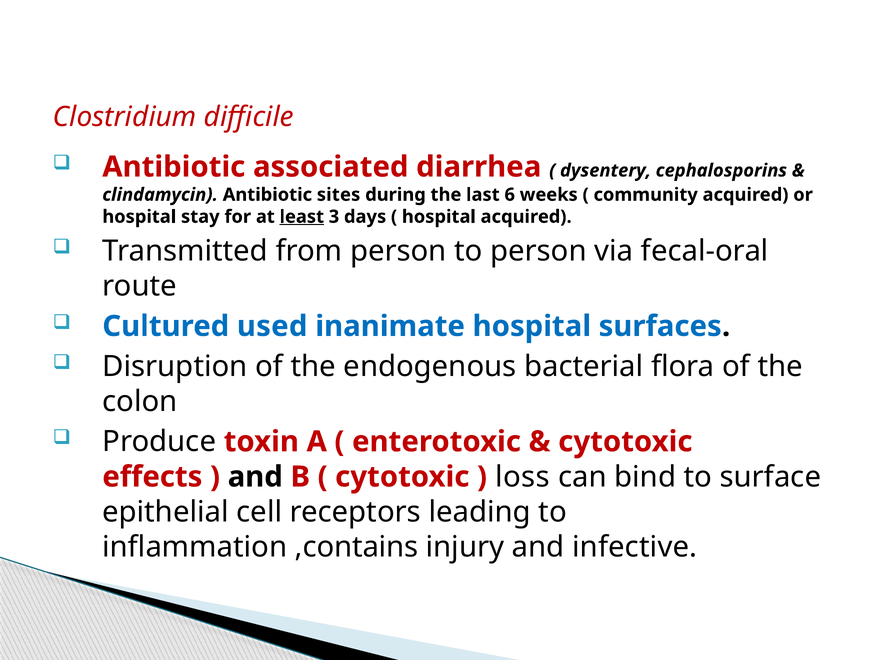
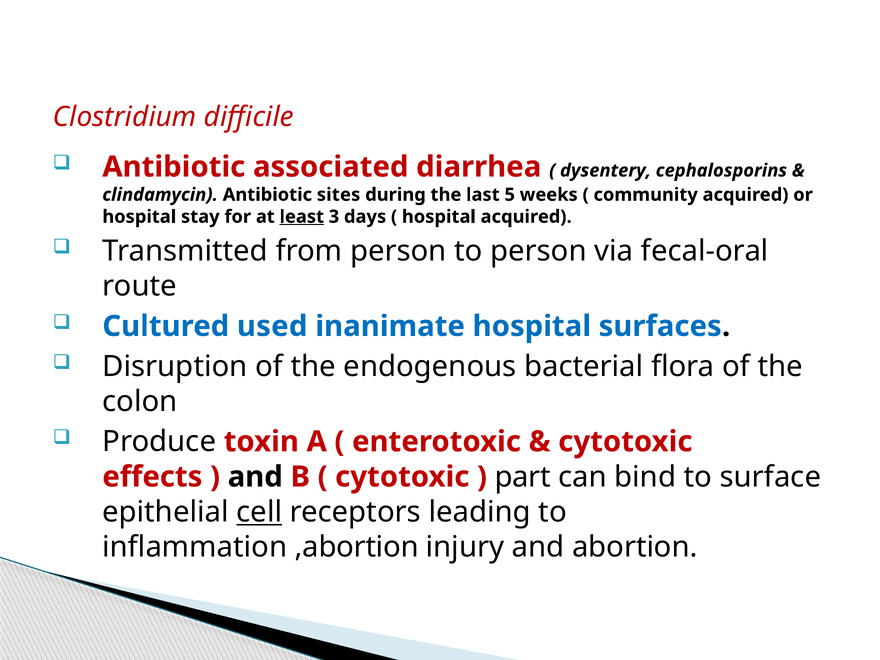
6: 6 -> 5 (510, 195)
loss: loss -> part (523, 477)
cell underline: none -> present (259, 512)
,contains: ,contains -> ,abortion (357, 547)
infective: infective -> abortion (635, 547)
